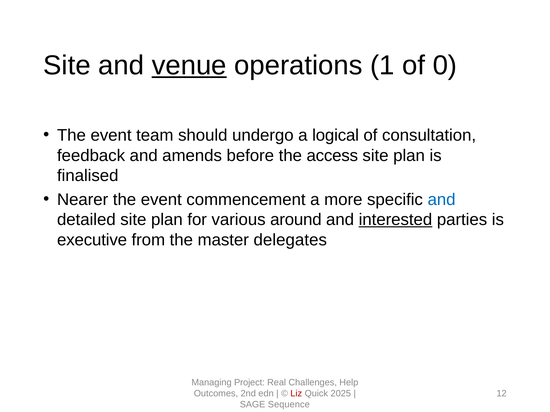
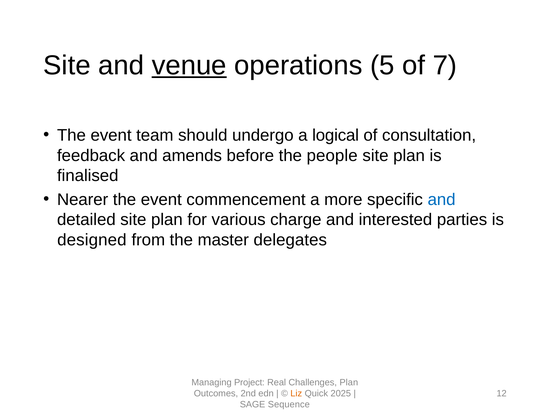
1: 1 -> 5 (382, 65)
0: 0 -> 7 (445, 65)
access: access -> people (332, 156)
around: around -> charge (296, 220)
interested underline: present -> none (395, 220)
executive: executive -> designed (92, 240)
Challenges Help: Help -> Plan (349, 383)
Liz colour: red -> orange (296, 394)
